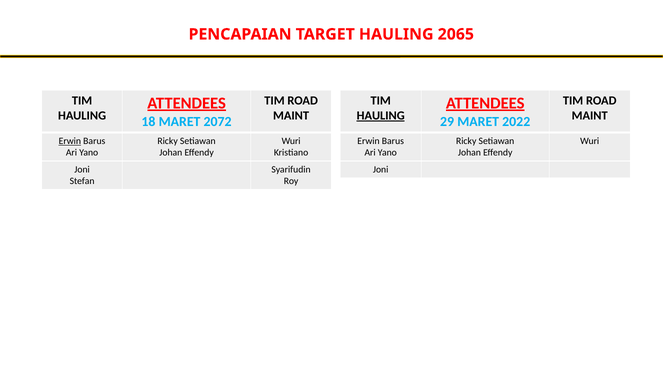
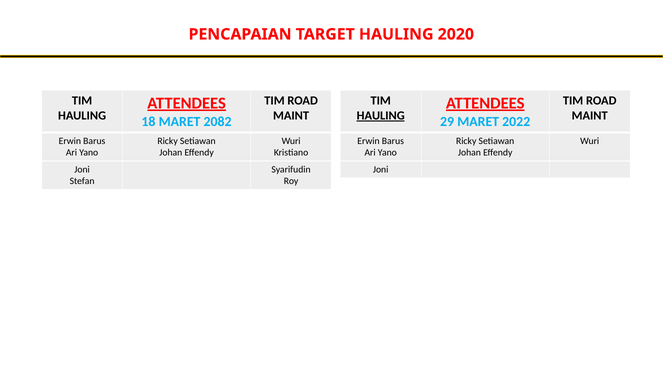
2065: 2065 -> 2020 (456, 34)
2072: 2072 -> 2082 (218, 122)
Erwin underline: present -> none (70, 141)
